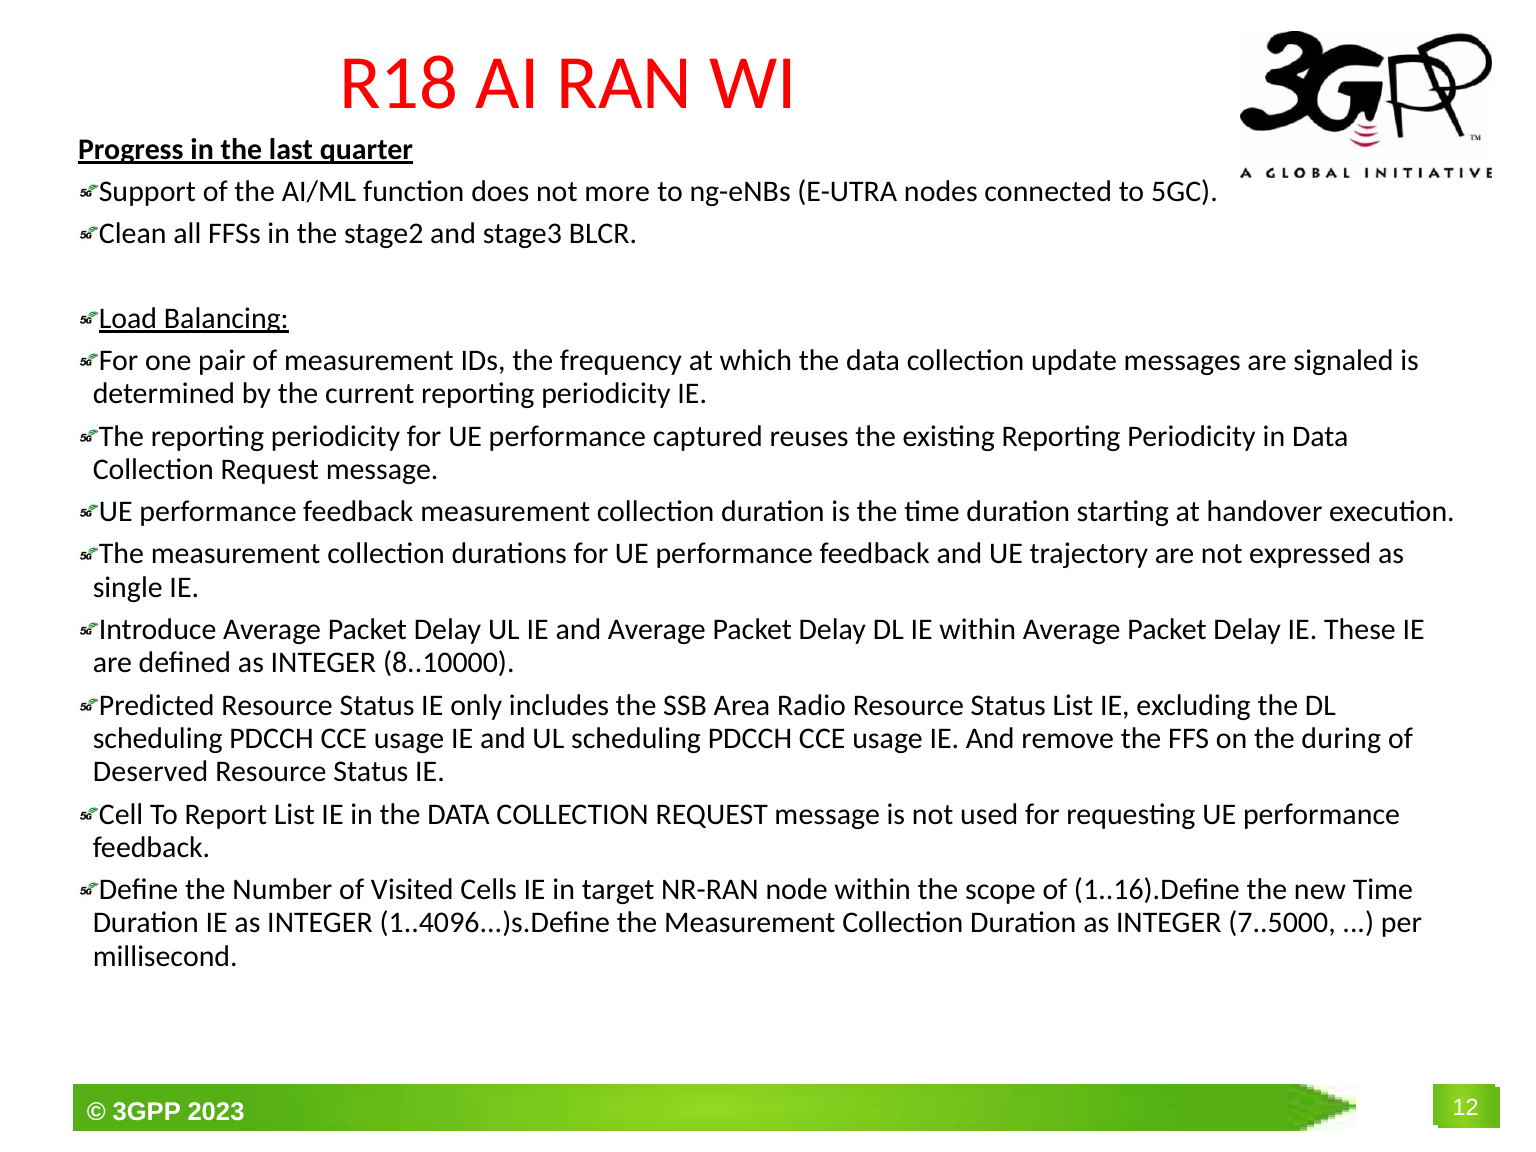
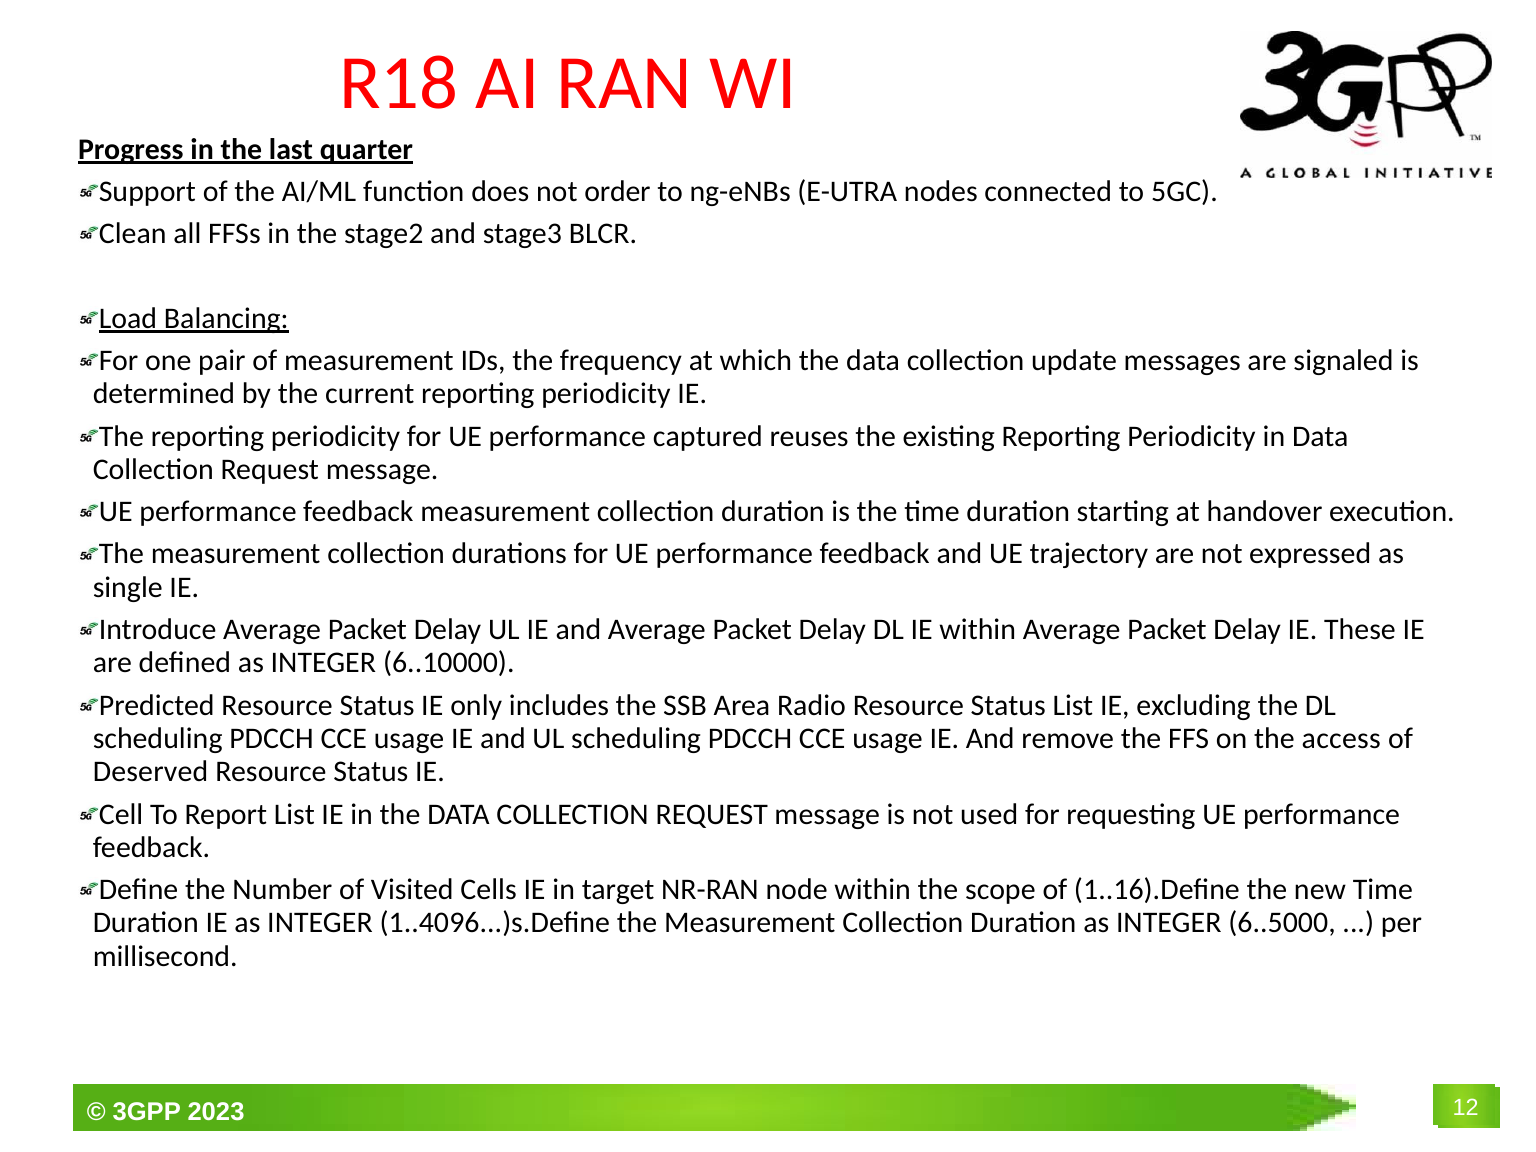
more: more -> order (617, 192)
8..10000: 8..10000 -> 6..10000 (449, 663)
during: during -> access (1341, 739)
7..5000: 7..5000 -> 6..5000 (1282, 923)
